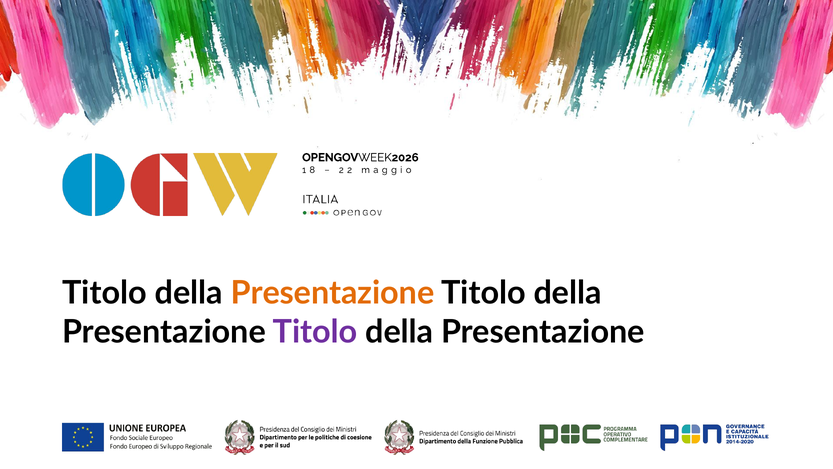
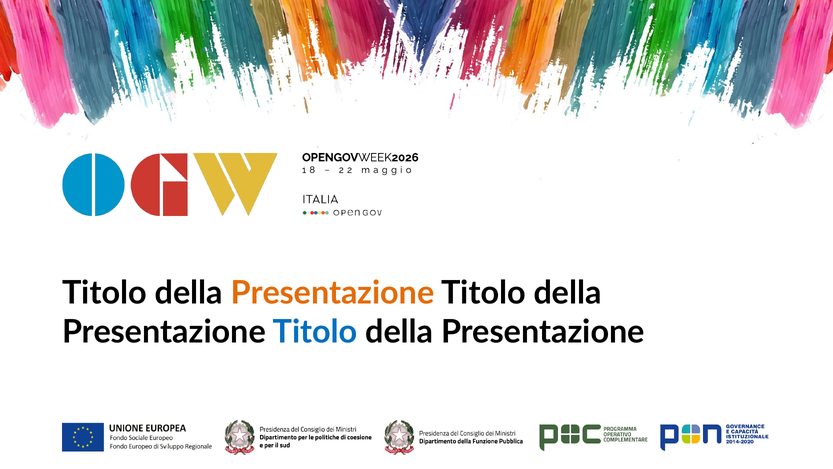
Titolo colour: purple -> blue (315, 332)
